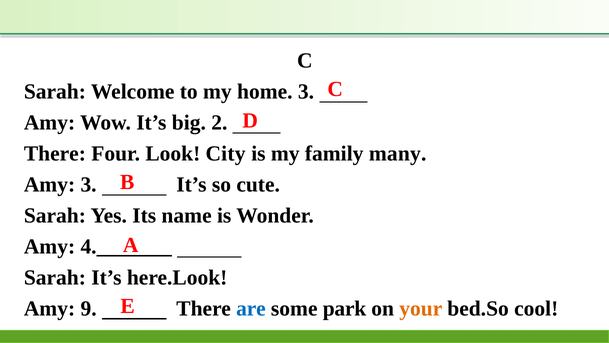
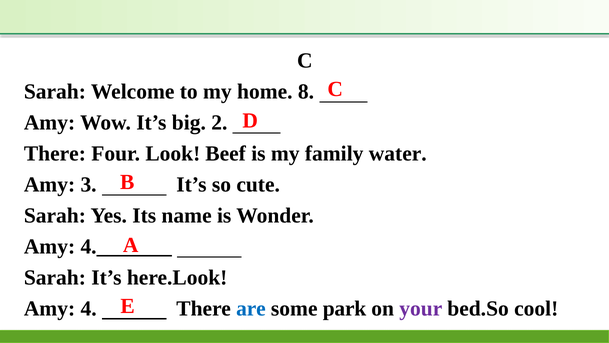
home 3: 3 -> 8 (306, 91)
City: City -> Beef (226, 153)
many: many -> water (398, 153)
9: 9 -> 4 (89, 308)
your colour: orange -> purple (421, 308)
